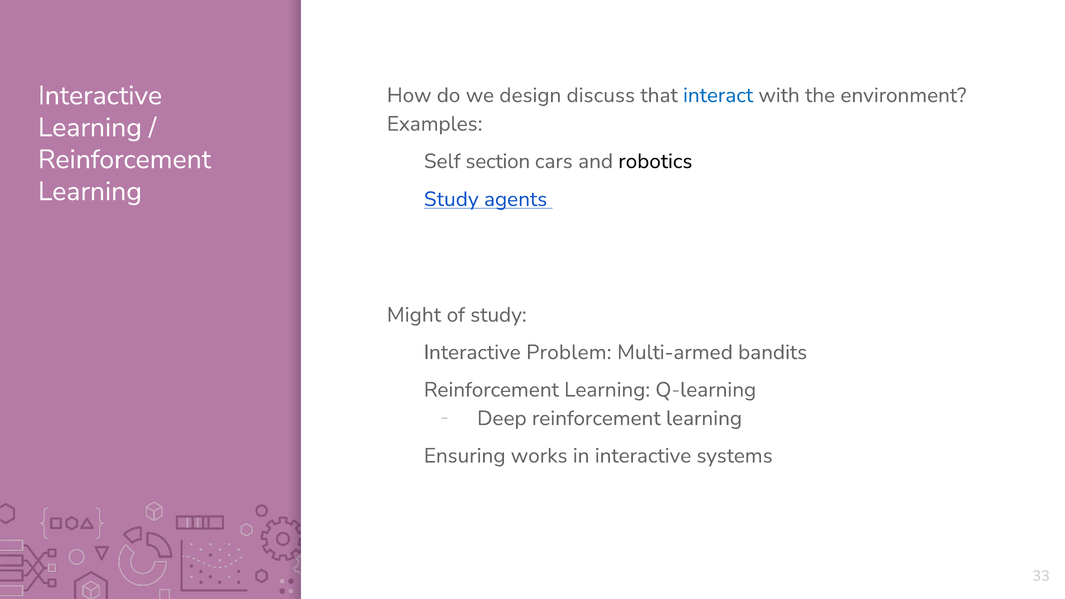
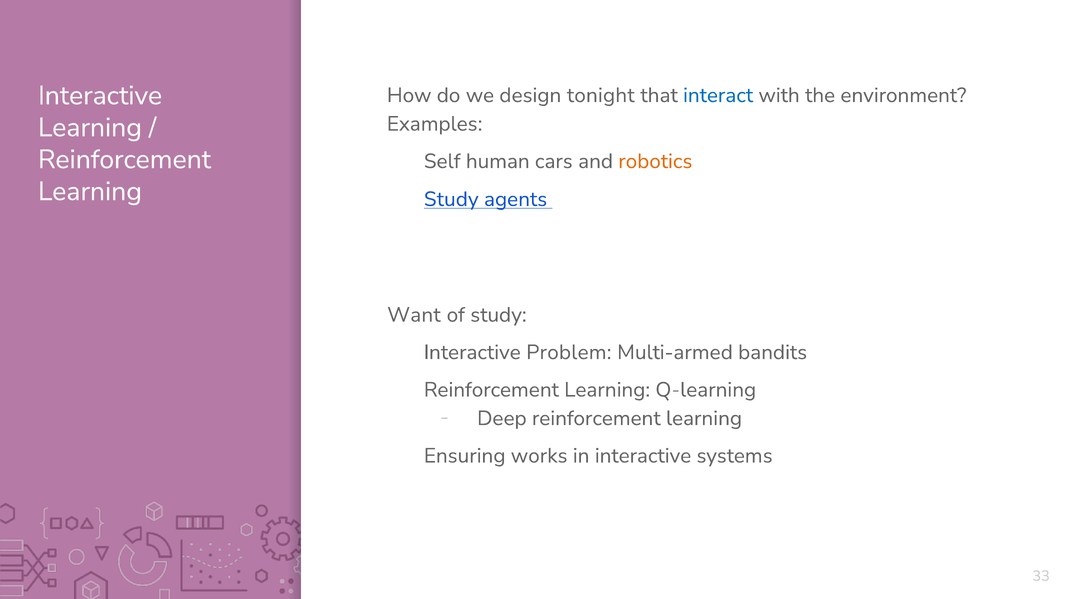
discuss: discuss -> tonight (601, 95)
section: section -> human (498, 161)
robotics colour: black -> orange (655, 161)
Might: Might -> Want (414, 315)
